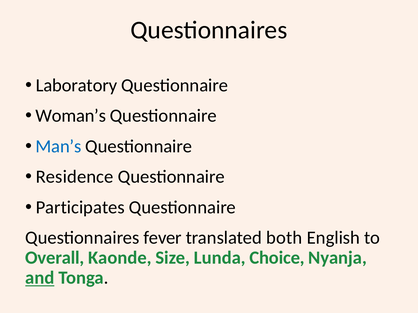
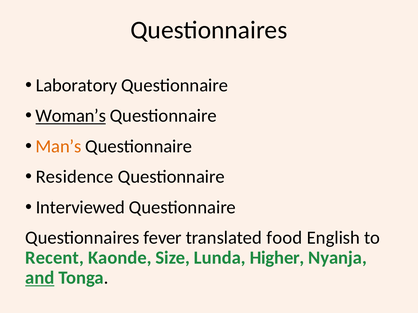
Woman’s underline: none -> present (71, 116)
Man’s colour: blue -> orange (58, 147)
Participates: Participates -> Interviewed (80, 208)
both: both -> food (284, 238)
Overall: Overall -> Recent (55, 258)
Choice: Choice -> Higher (277, 258)
